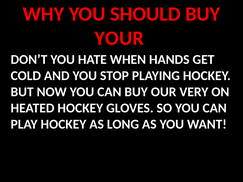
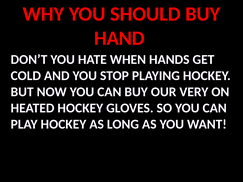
YOUR: YOUR -> HAND (119, 38)
